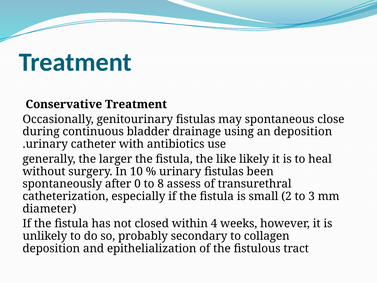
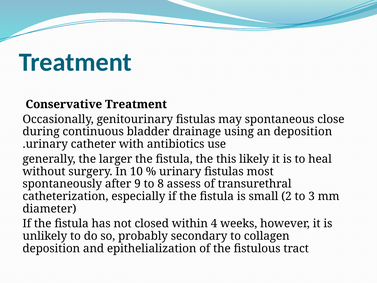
like: like -> this (226, 159)
been: been -> most (260, 171)
0: 0 -> 9 (138, 184)
